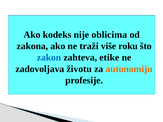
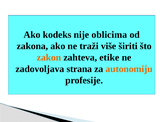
roku: roku -> širiti (128, 46)
zakon colour: blue -> orange (49, 58)
životu: životu -> strana (79, 69)
